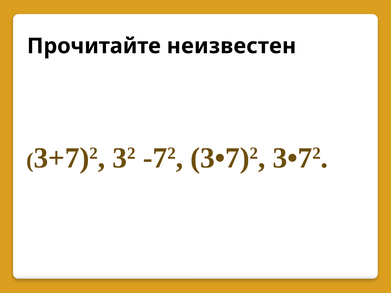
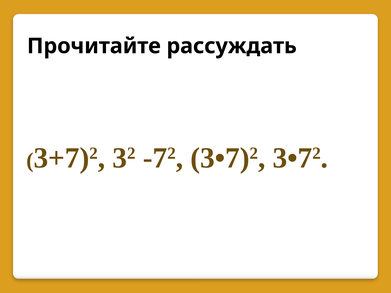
неизвестен: неизвестен -> рассуждать (232, 46)
